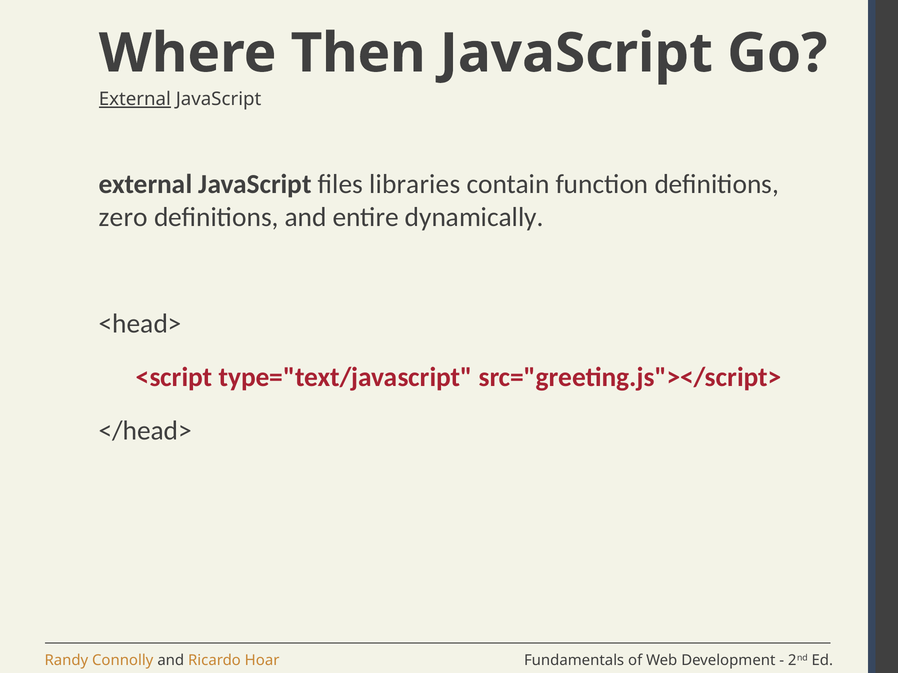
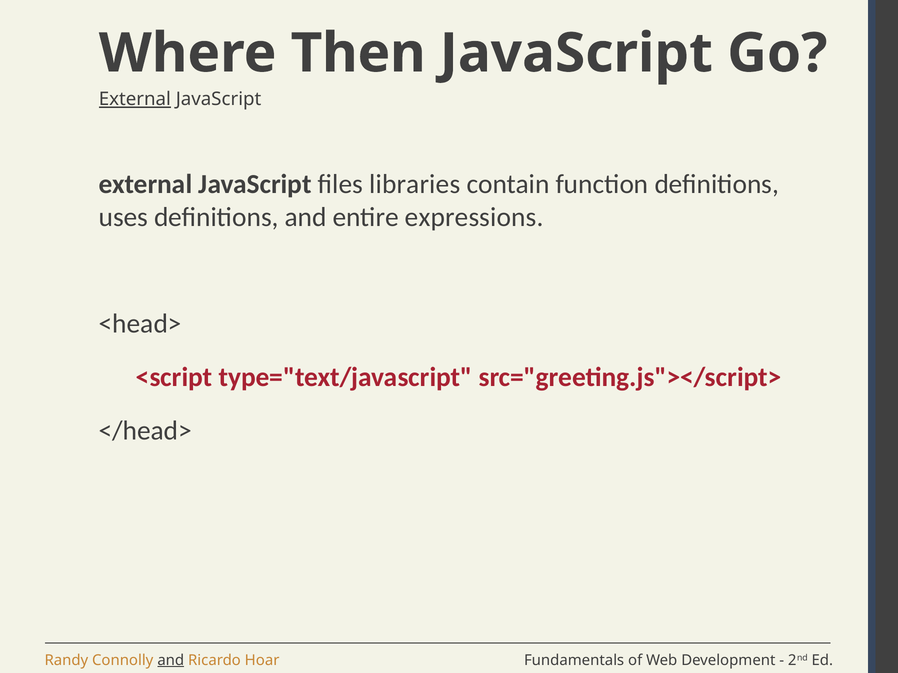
zero: zero -> uses (123, 217)
dynamically: dynamically -> expressions (474, 217)
and underline: none -> present (171, 661)
